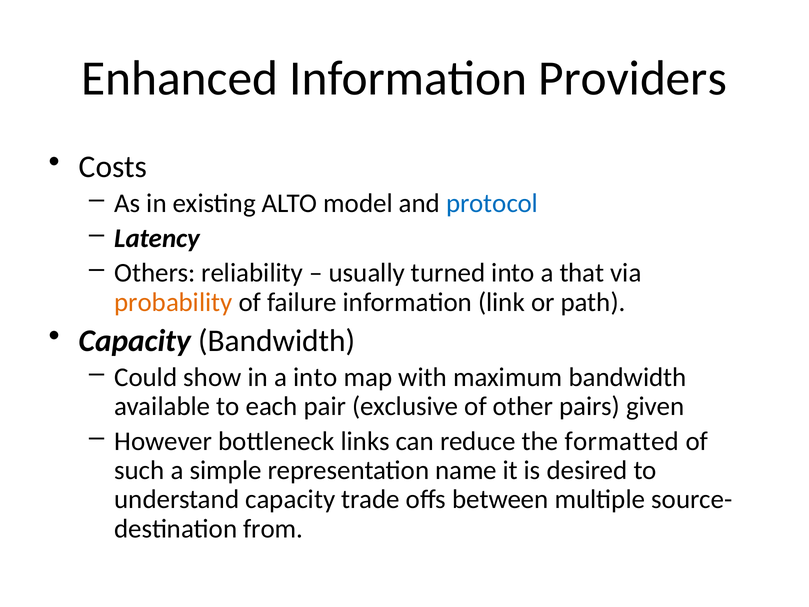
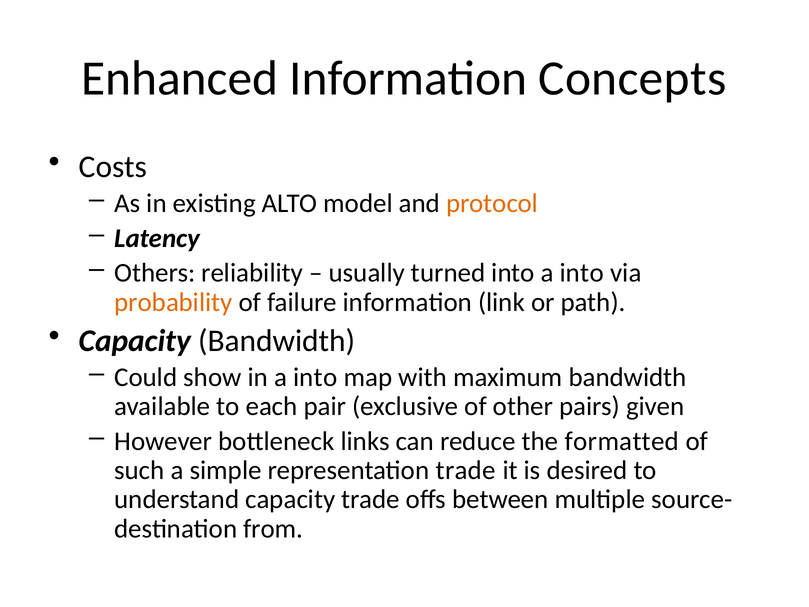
Providers: Providers -> Concepts (632, 78)
protocol colour: blue -> orange (492, 203)
into a that: that -> into (582, 273)
representation name: name -> trade (466, 470)
